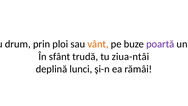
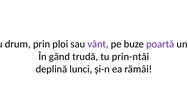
vânt colour: orange -> purple (98, 44)
În sfânt: sfânt -> gând (59, 56)
ziua-ntâi: ziua-ntâi -> prin-ntâi (131, 56)
